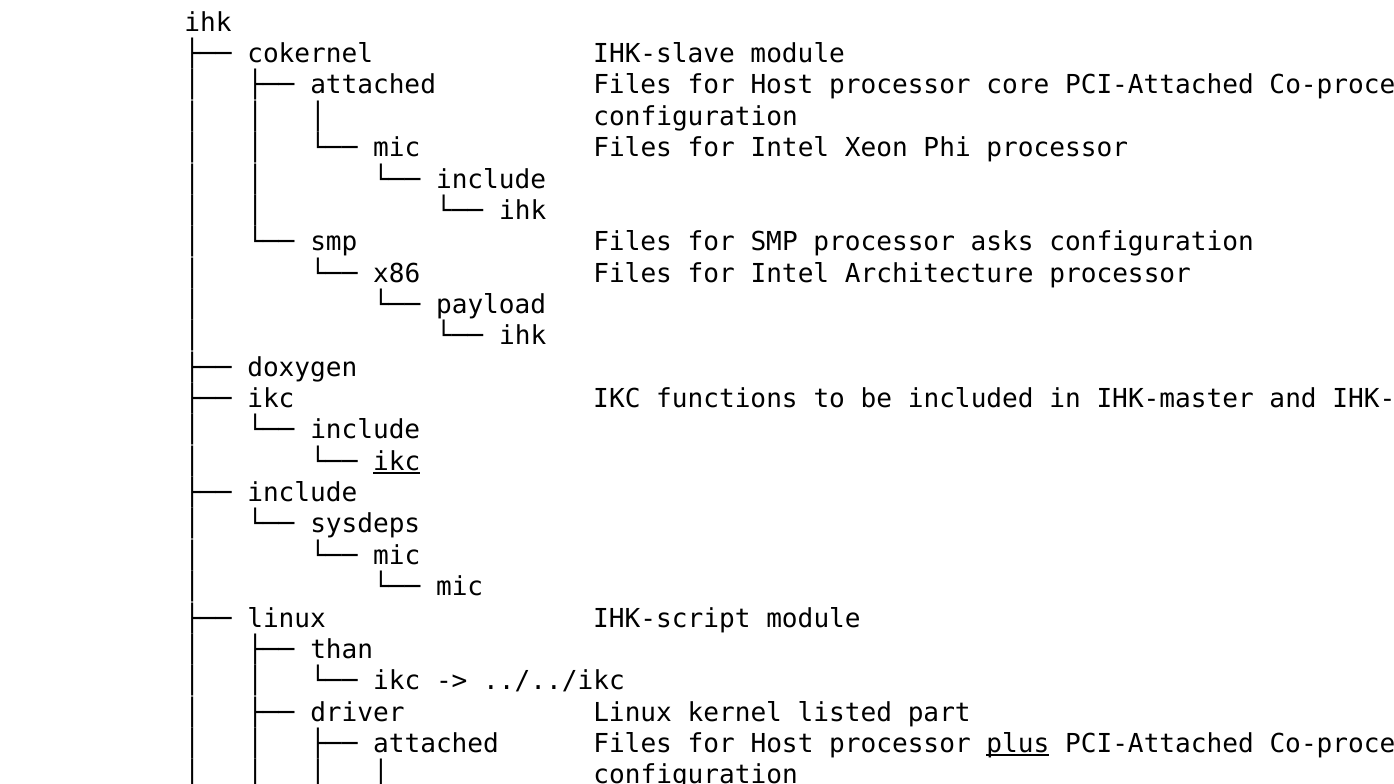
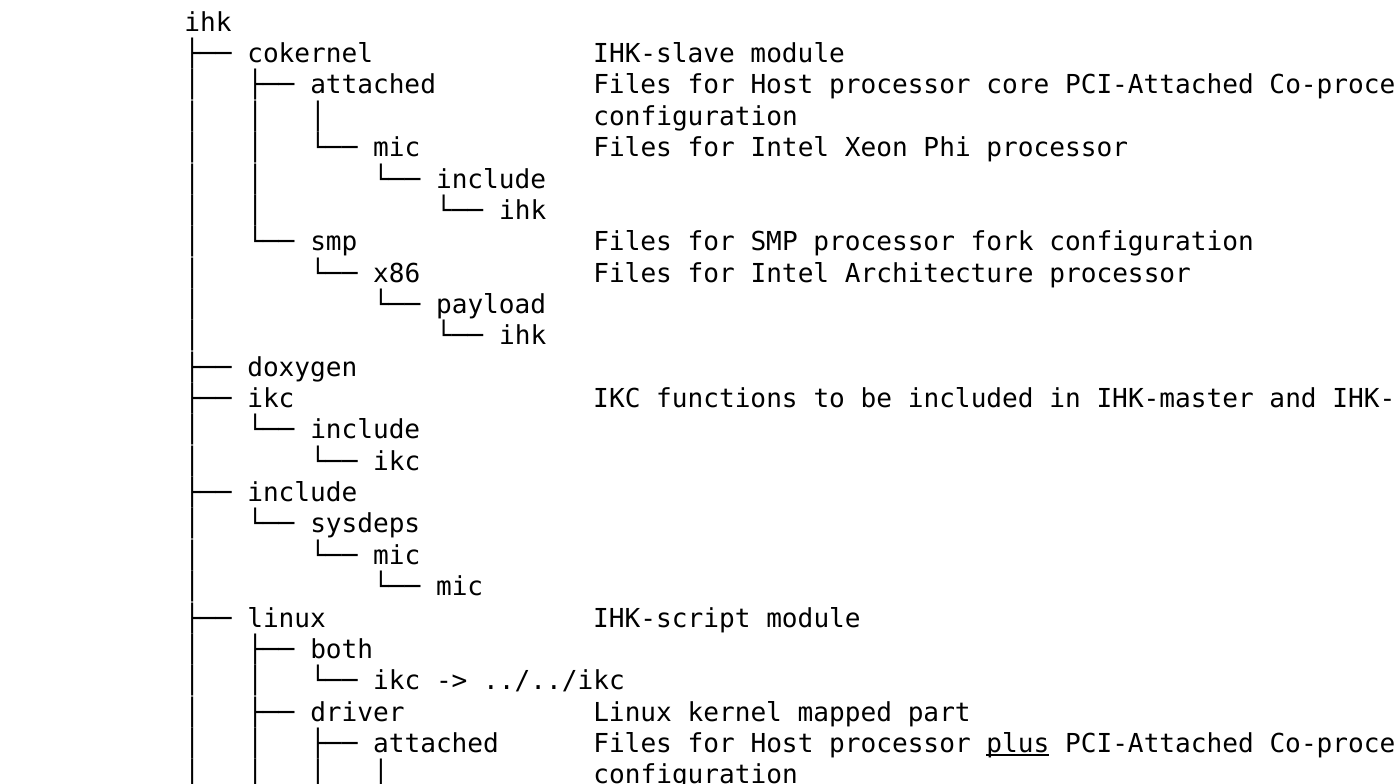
asks: asks -> fork (1002, 242)
ikc underline: present -> none (397, 462)
than: than -> both (342, 650)
listed: listed -> mapped (845, 713)
